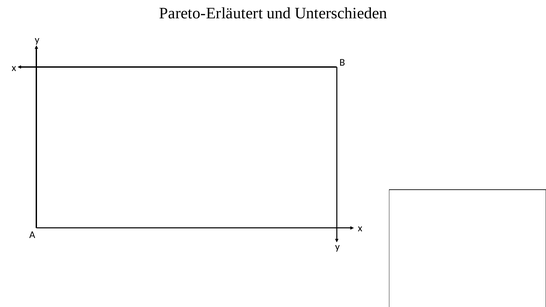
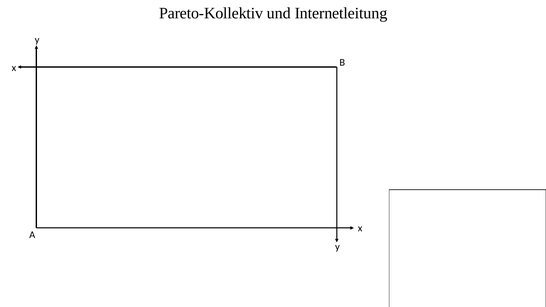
Pareto-Erläutert: Pareto-Erläutert -> Pareto-Kollektiv (211, 13)
Unterschieden: Unterschieden -> Internetleitung (341, 13)
